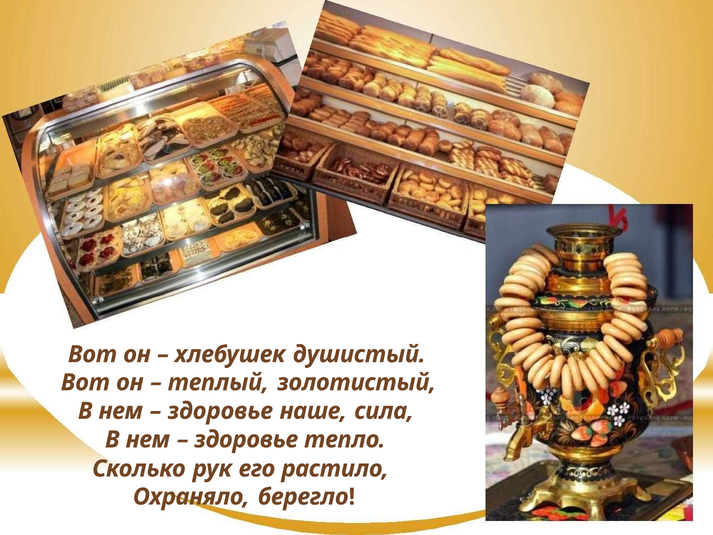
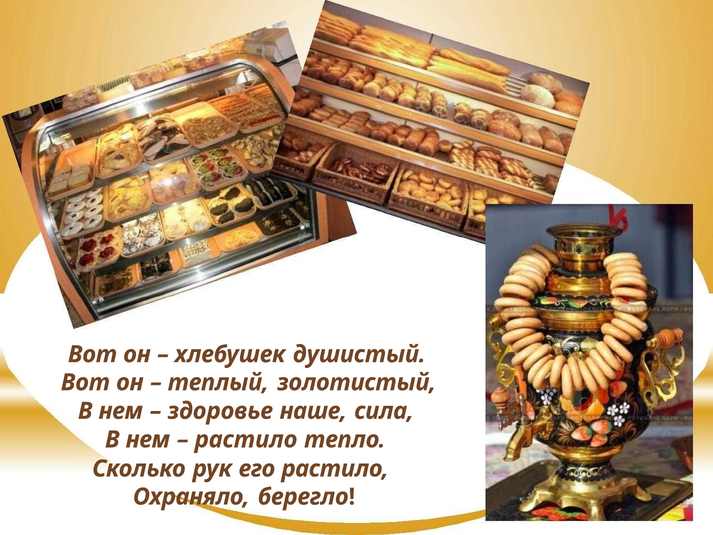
здоровье: здоровье -> растило (246, 439)
